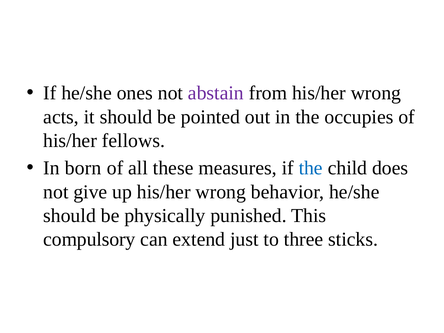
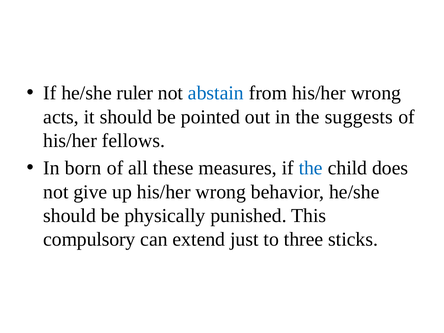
ones: ones -> ruler (135, 93)
abstain colour: purple -> blue (216, 93)
occupies: occupies -> suggests (359, 117)
